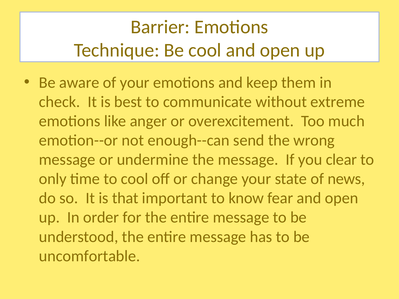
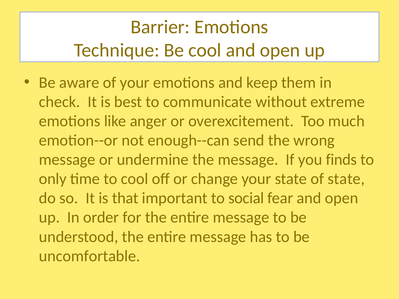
clear: clear -> finds (341, 160)
of news: news -> state (346, 179)
know: know -> social (246, 198)
